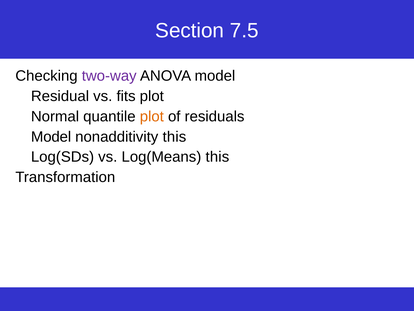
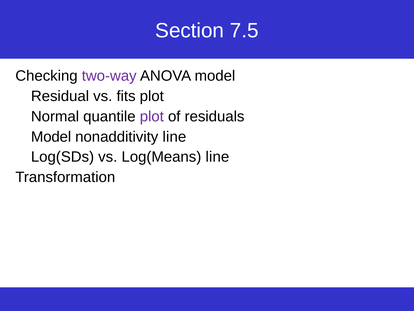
plot colour: orange -> purple (152, 116)
nonadditivity this: this -> line (174, 137)
Log(Means this: this -> line (217, 157)
